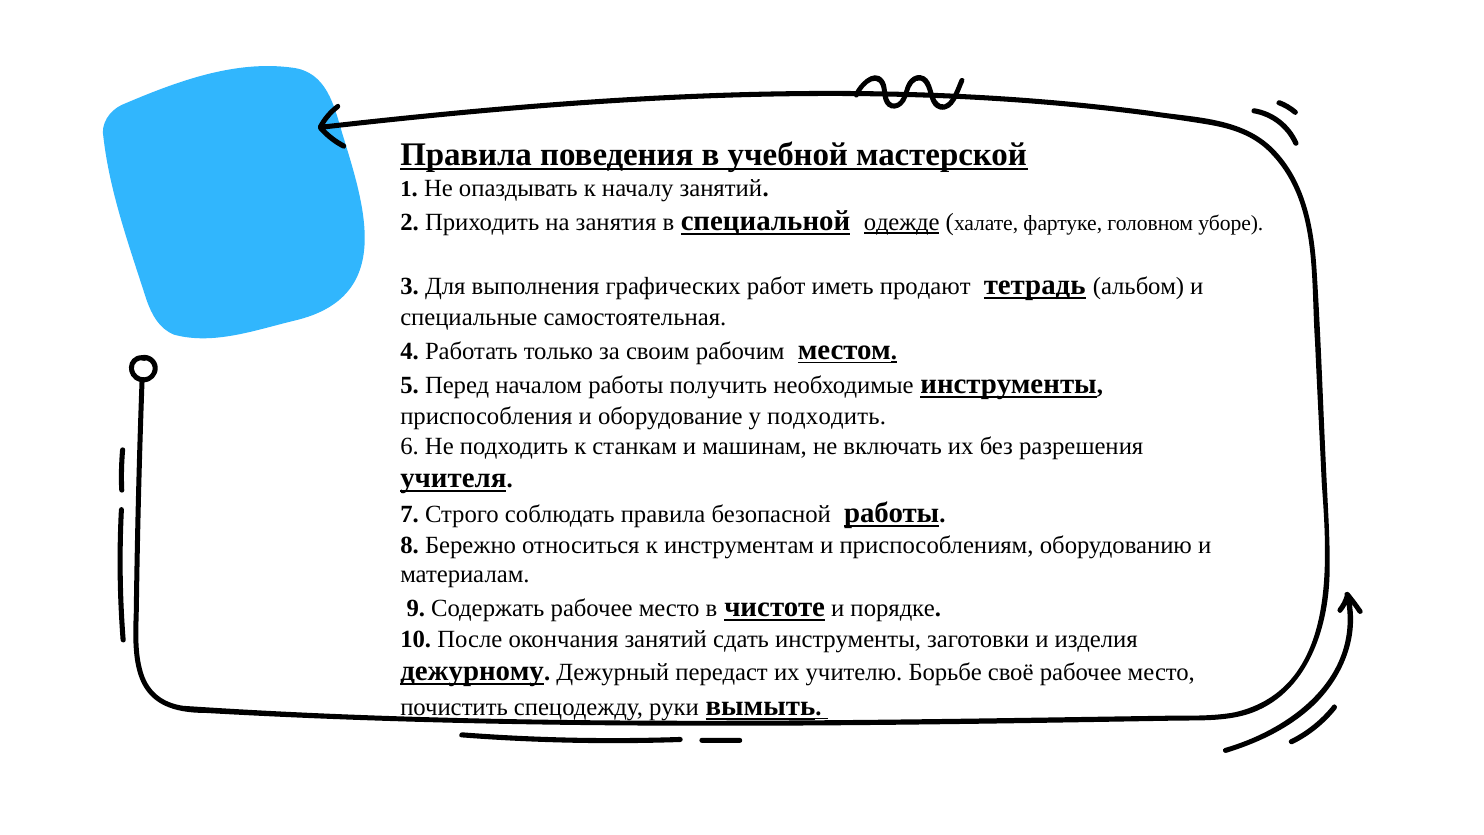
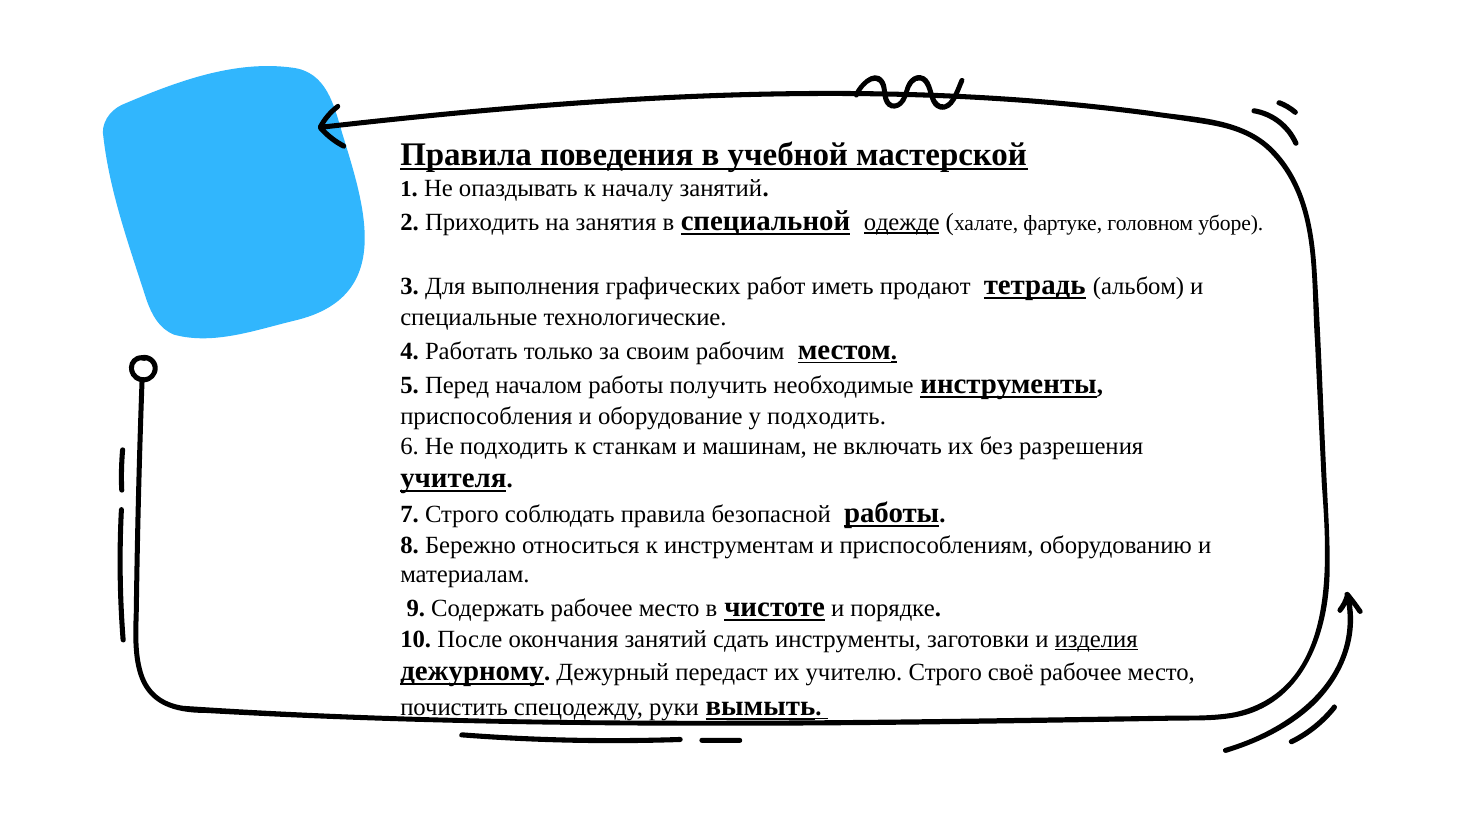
самостоятельная: самостоятельная -> технологические (635, 317)
изделия underline: none -> present (1096, 639)
учителю Борьбе: Борьбе -> Строго (945, 673)
